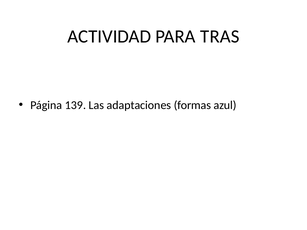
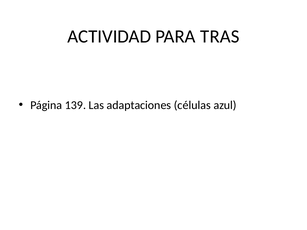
formas: formas -> células (192, 105)
